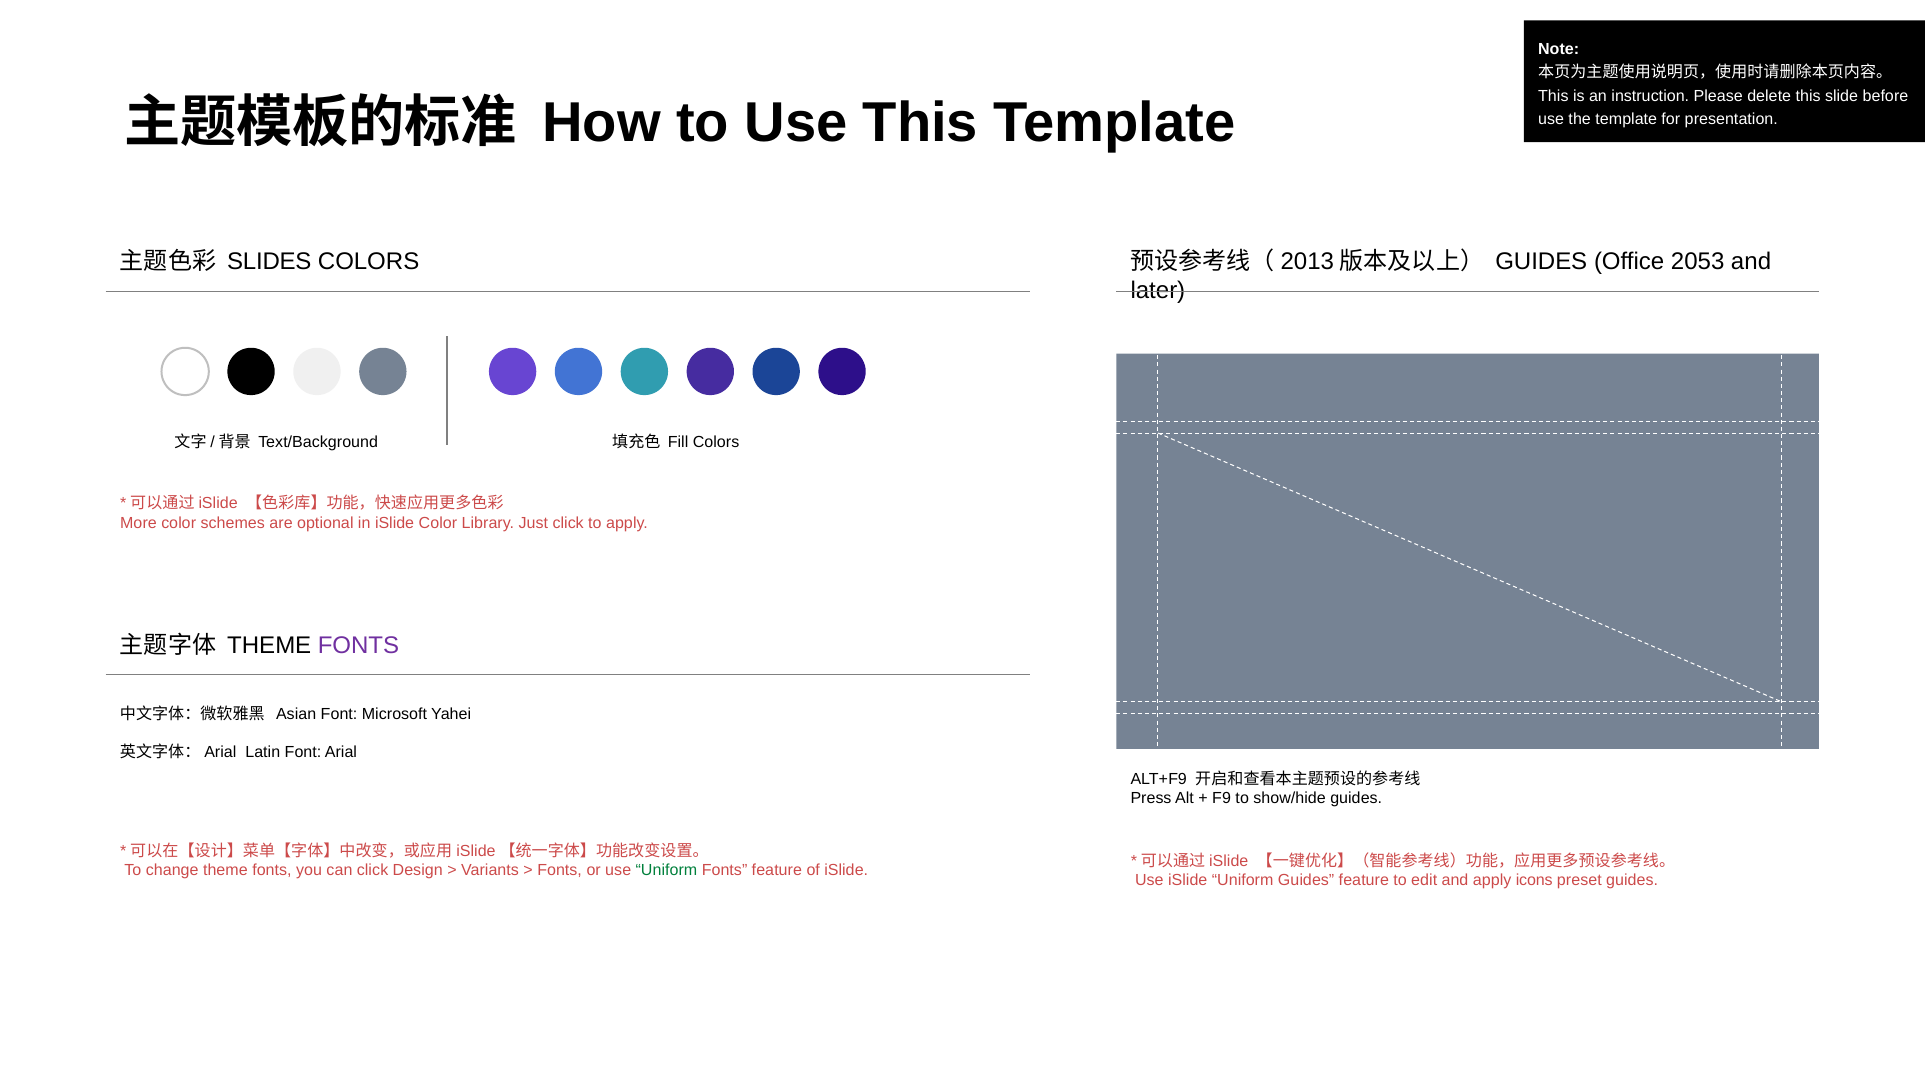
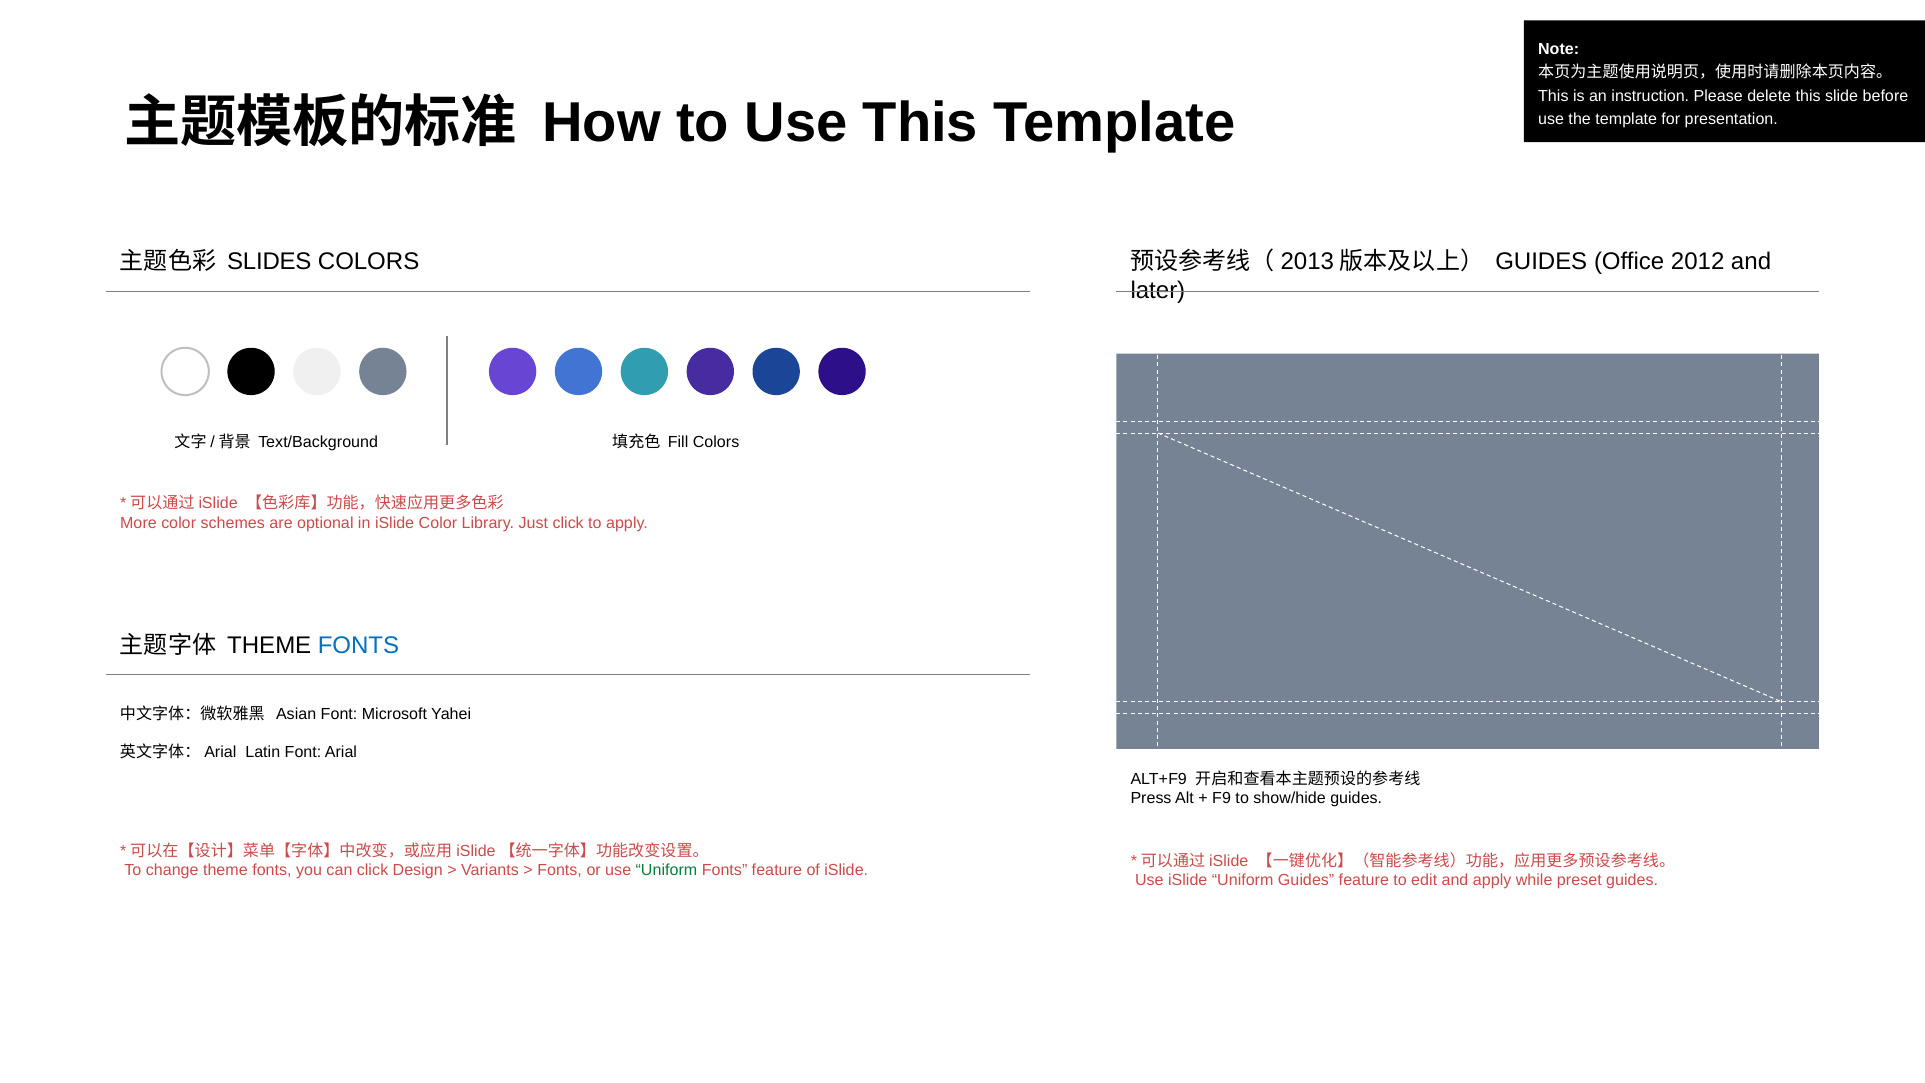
2053: 2053 -> 2012 (1698, 262)
FONTS colour: purple -> blue (358, 646)
icons: icons -> while (1534, 880)
